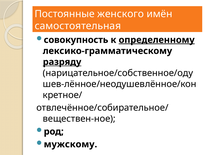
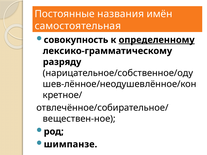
женского: женского -> названия (121, 14)
разряду underline: present -> none (62, 62)
мужскому: мужскому -> шимпанзе (70, 145)
